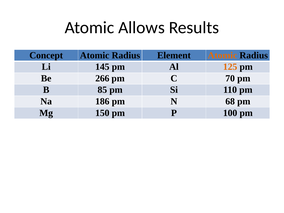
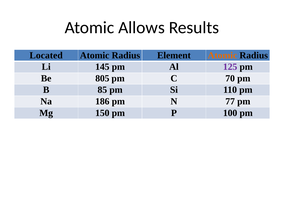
Concept: Concept -> Located (46, 55)
125 colour: orange -> purple (230, 67)
266: 266 -> 805 (102, 78)
68: 68 -> 77 (230, 101)
